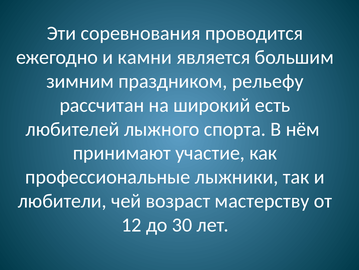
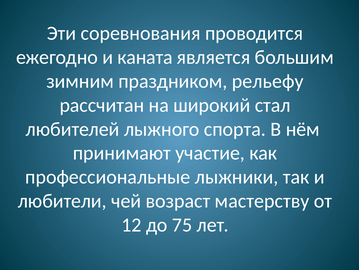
камни: камни -> каната (145, 57)
есть: есть -> стал (273, 105)
30: 30 -> 75 (182, 225)
